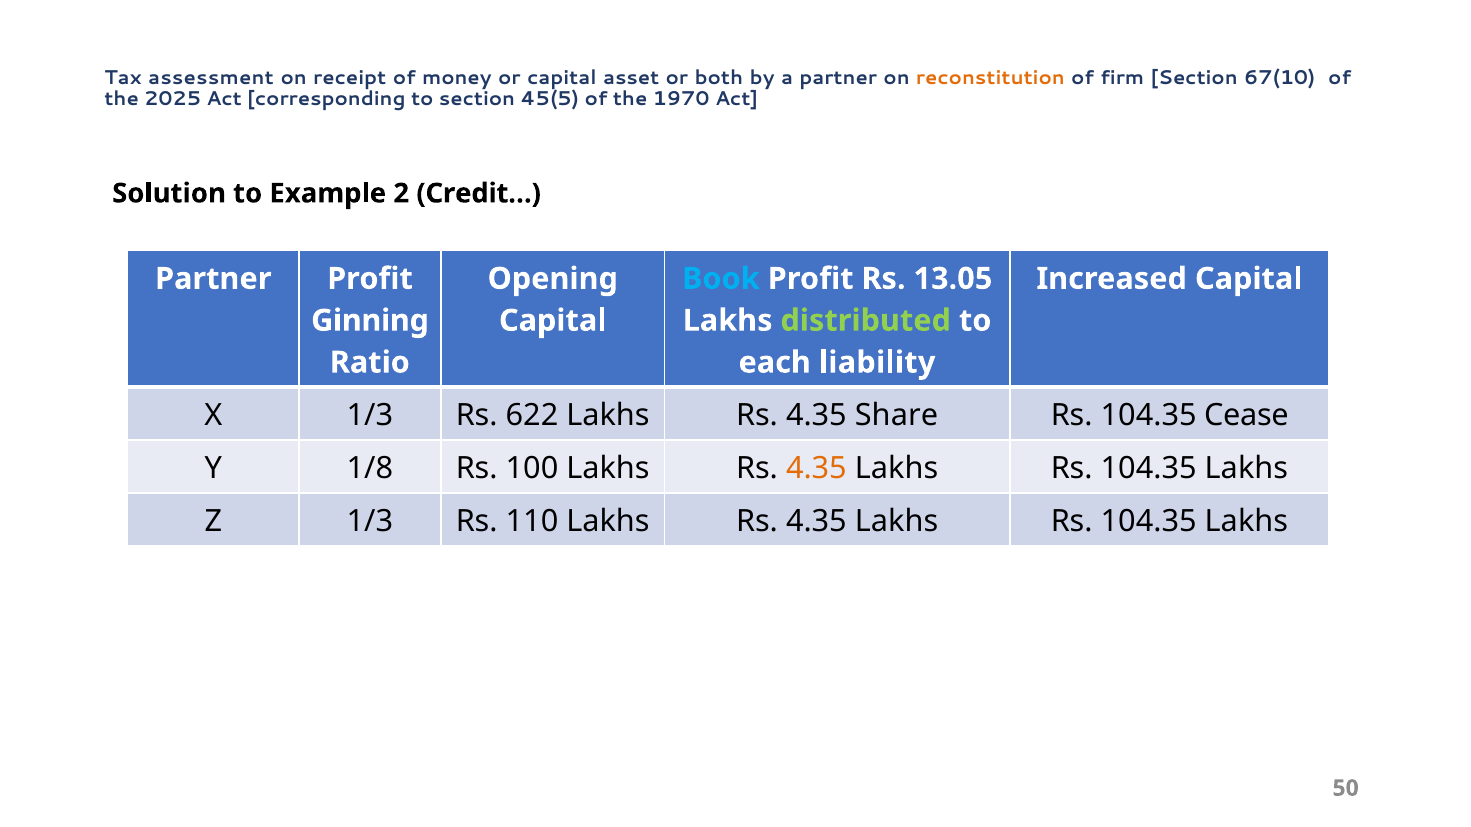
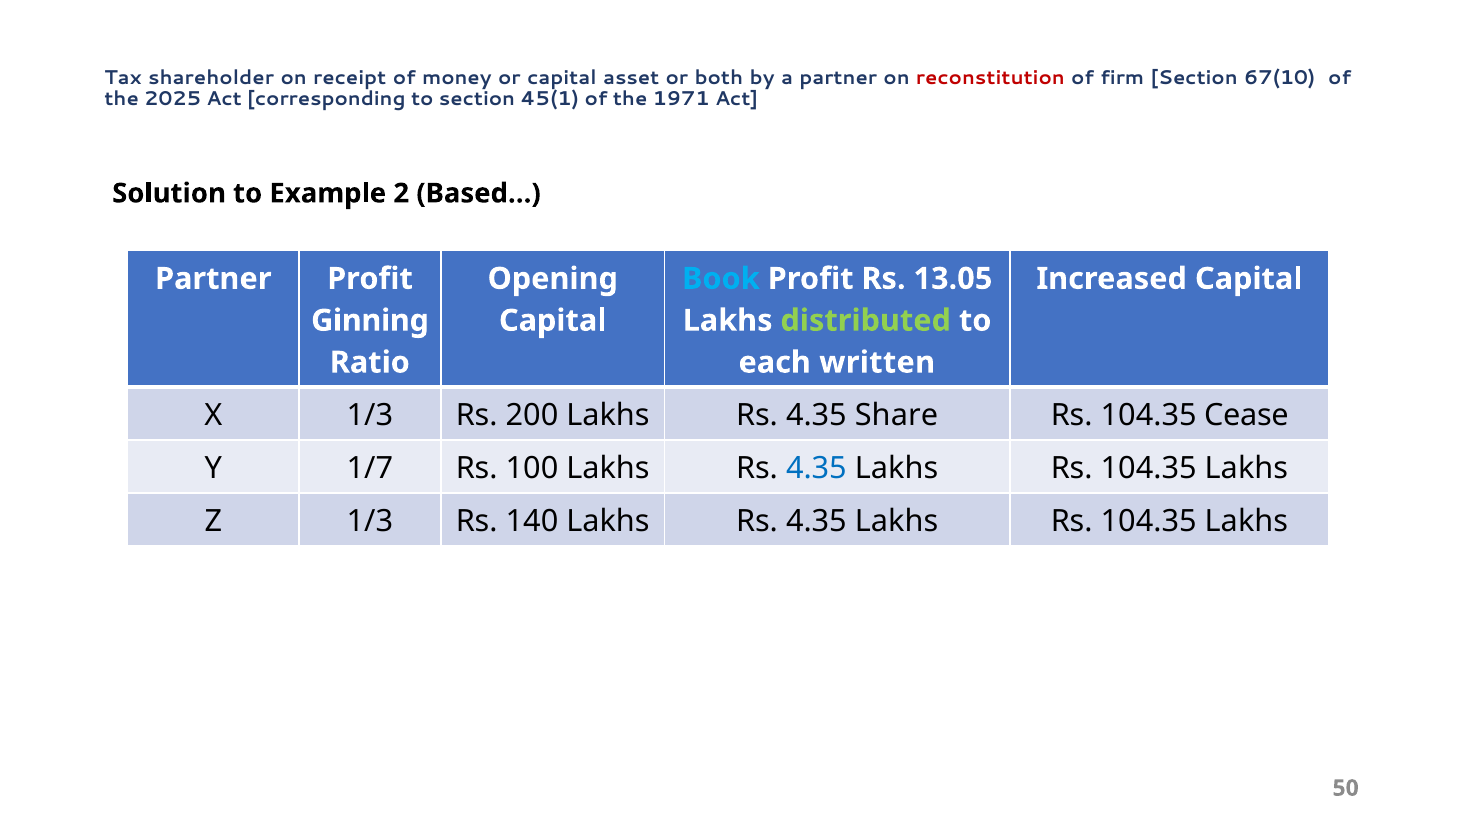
assessment: assessment -> shareholder (211, 78)
reconstitution colour: orange -> red (990, 78)
45(5: 45(5 -> 45(1 (550, 99)
1970: 1970 -> 1971 (681, 99)
Credit…: Credit… -> Based… (479, 193)
liability: liability -> written (877, 363)
622: 622 -> 200 (532, 416)
1/8: 1/8 -> 1/7 (370, 469)
4.35 colour: orange -> blue (816, 469)
110: 110 -> 140 (532, 522)
